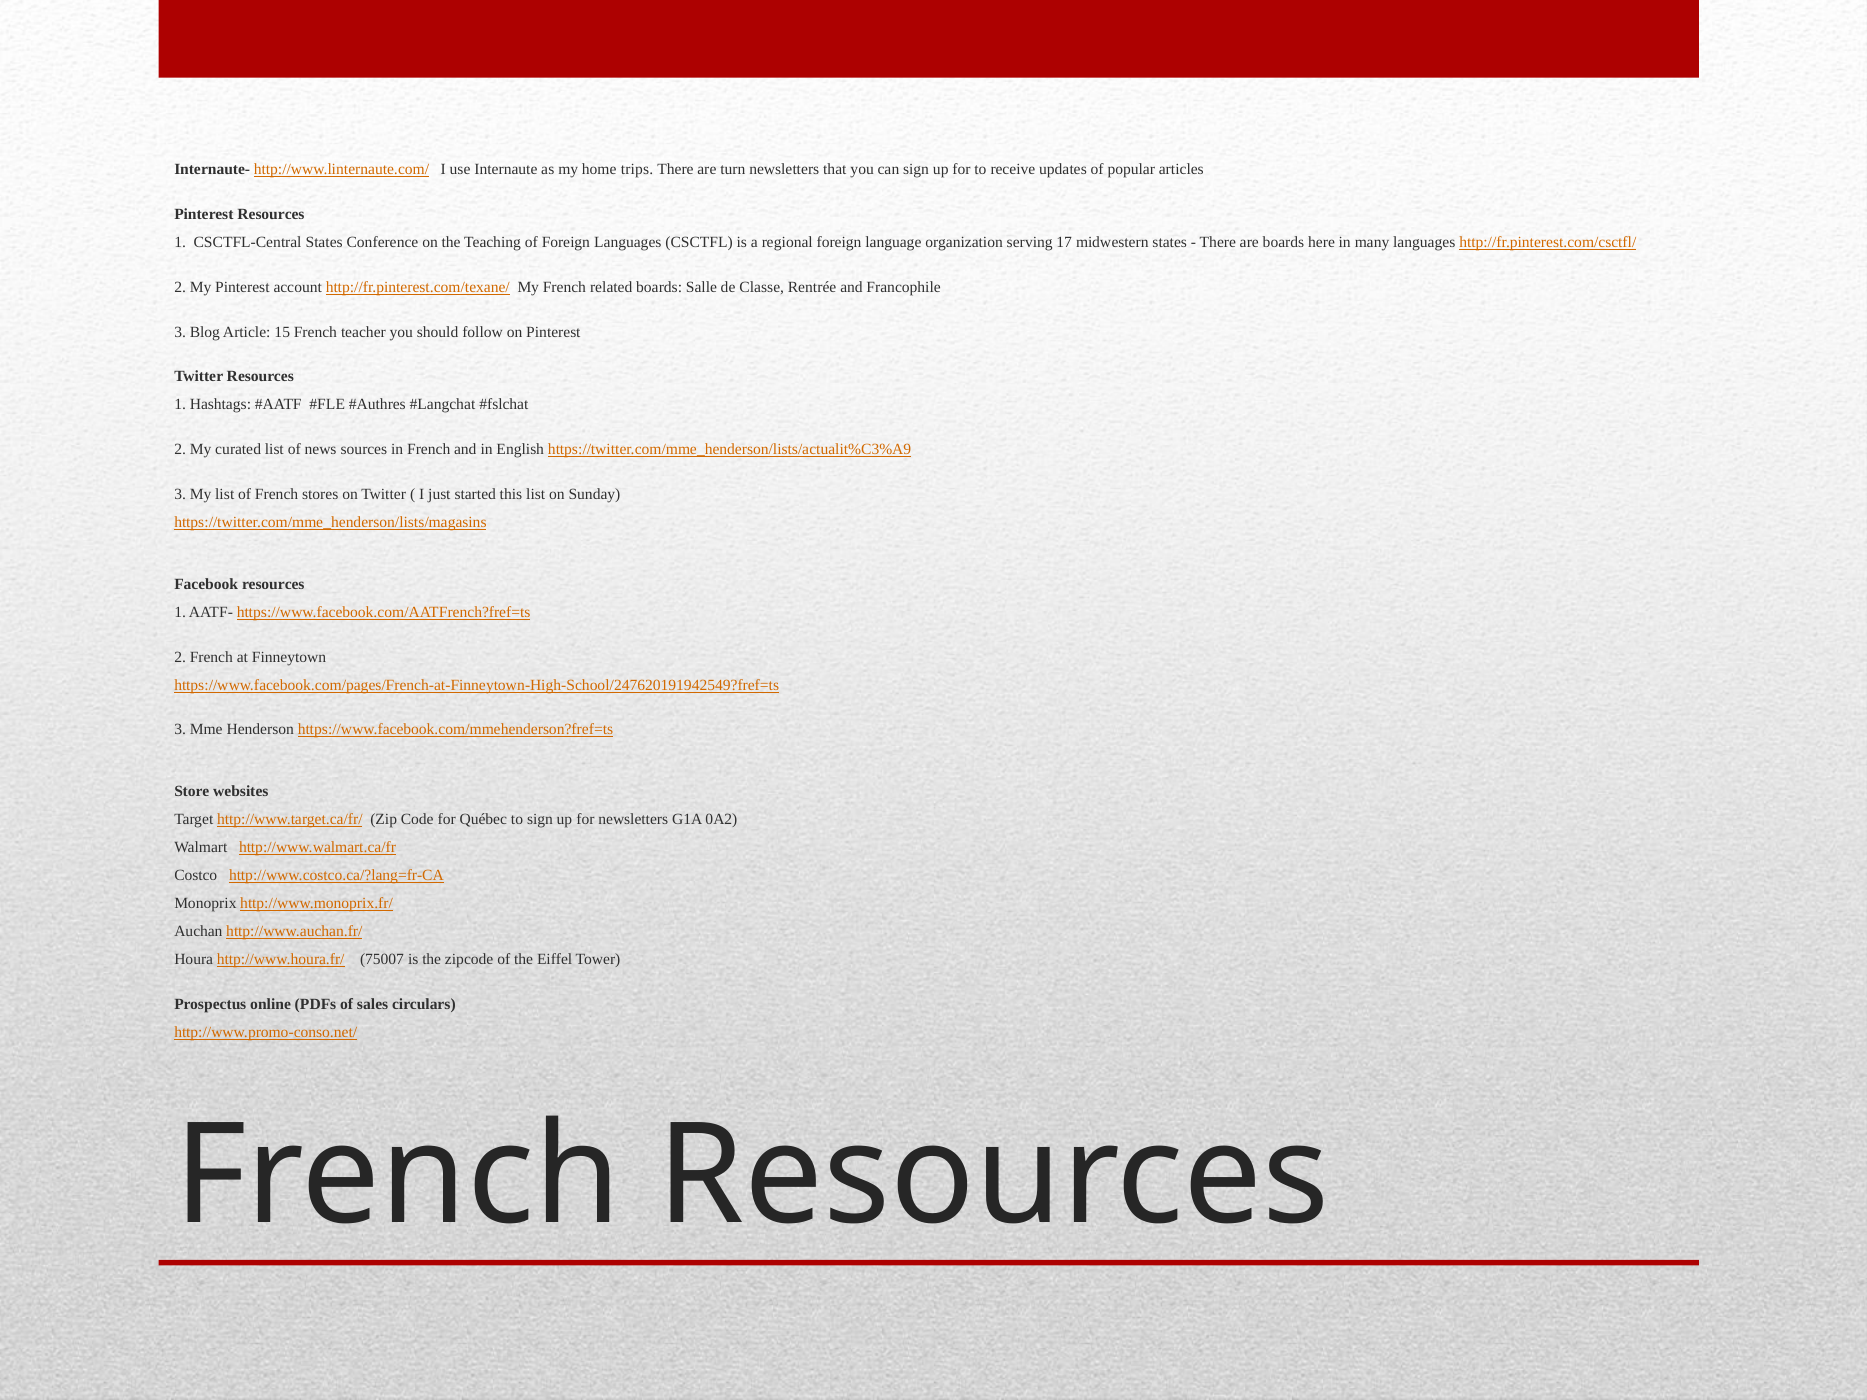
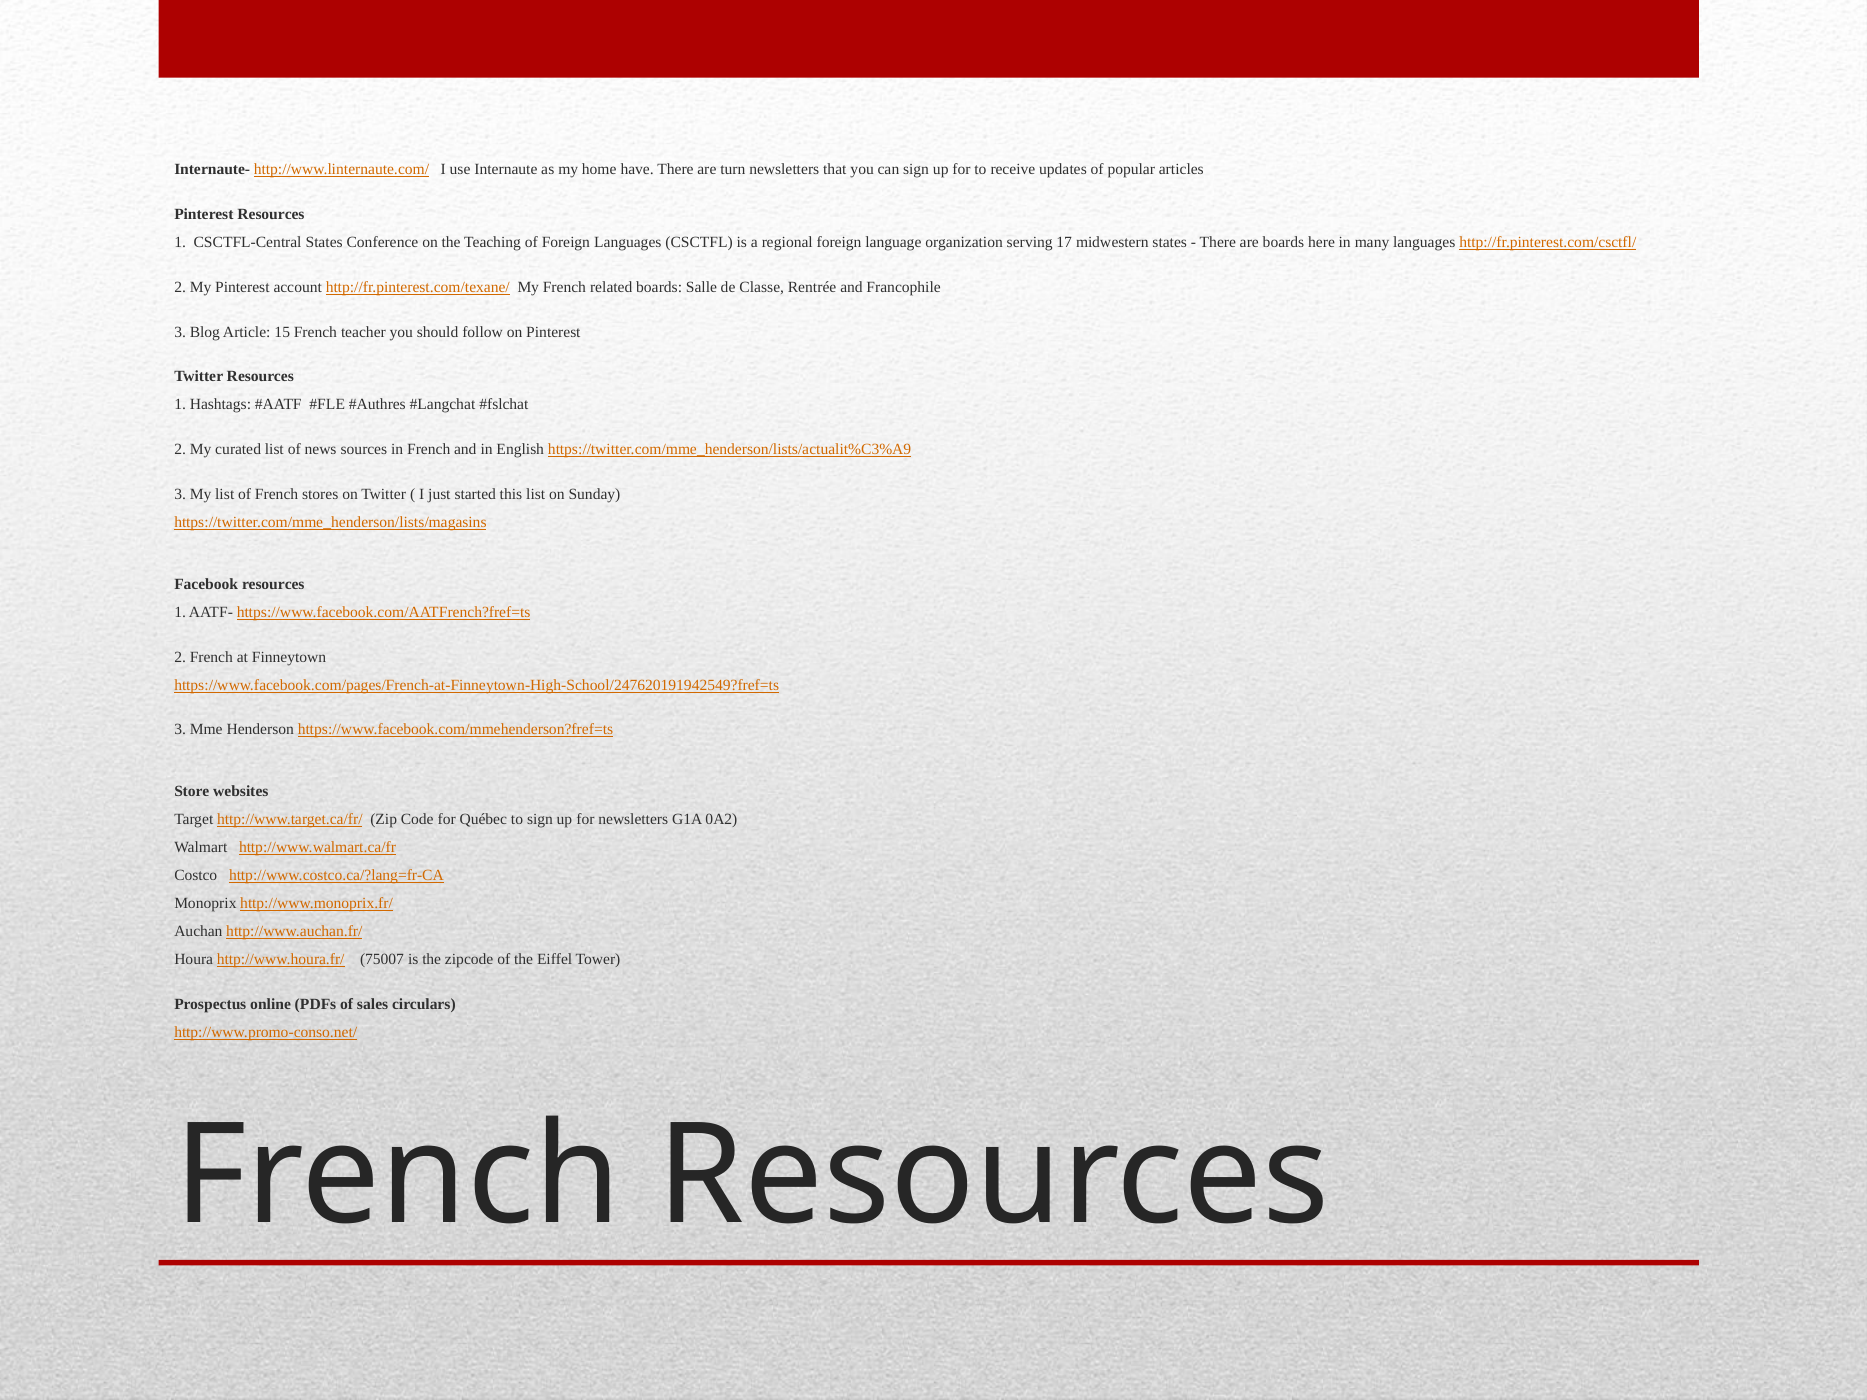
trips: trips -> have (637, 170)
